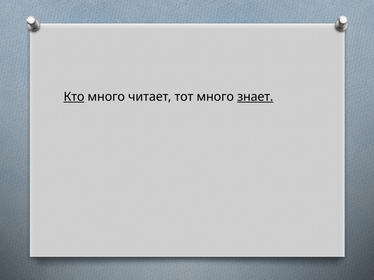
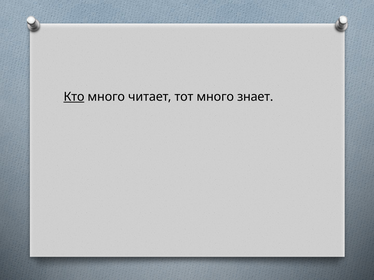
знает underline: present -> none (255, 97)
